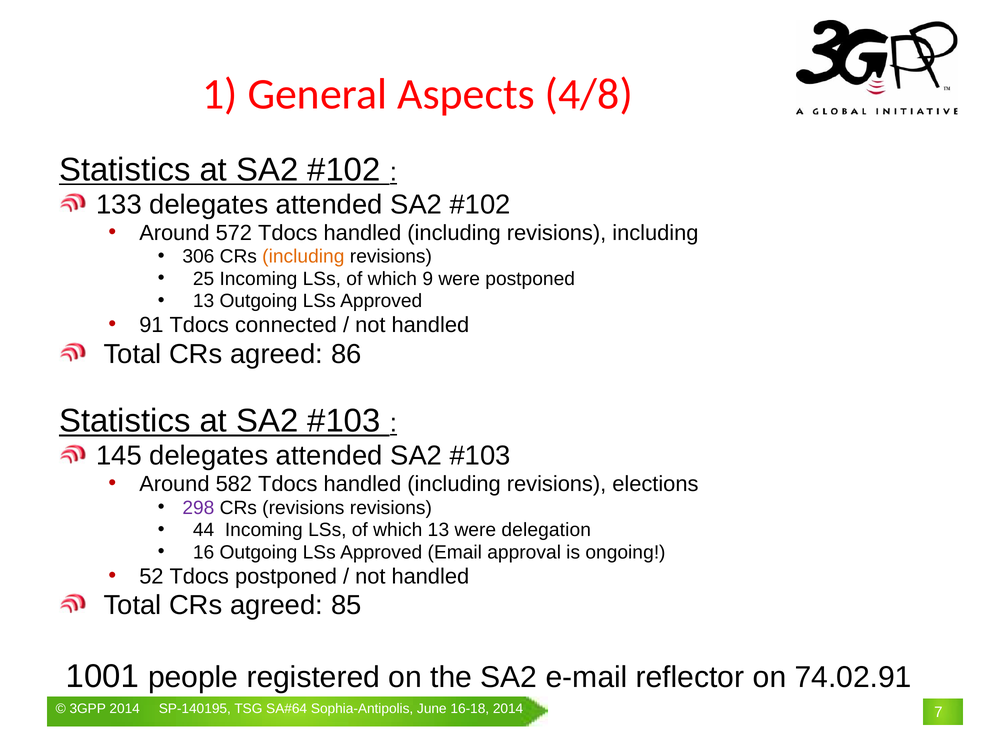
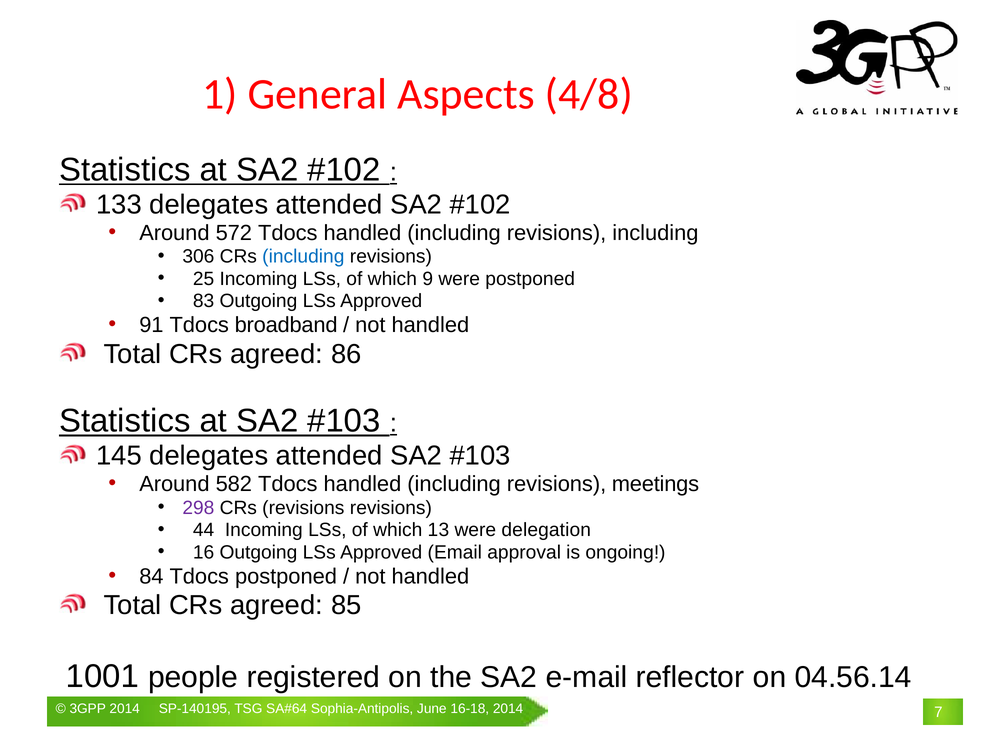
including colour: orange -> blue (303, 256)
13: 13 -> 83 (204, 301)
connected: connected -> broadband (286, 325)
elections: elections -> meetings (655, 484)
52: 52 -> 84 (151, 576)
74.02.91: 74.02.91 -> 04.56.14 (853, 677)
